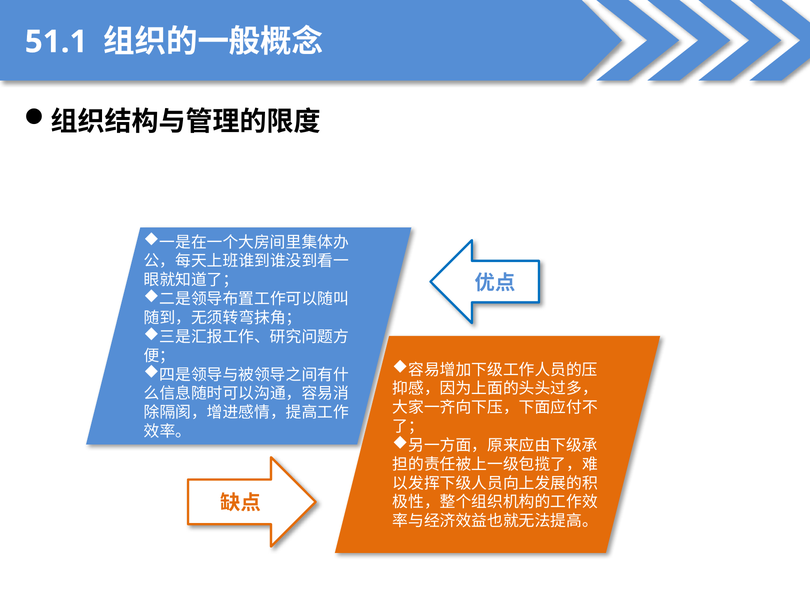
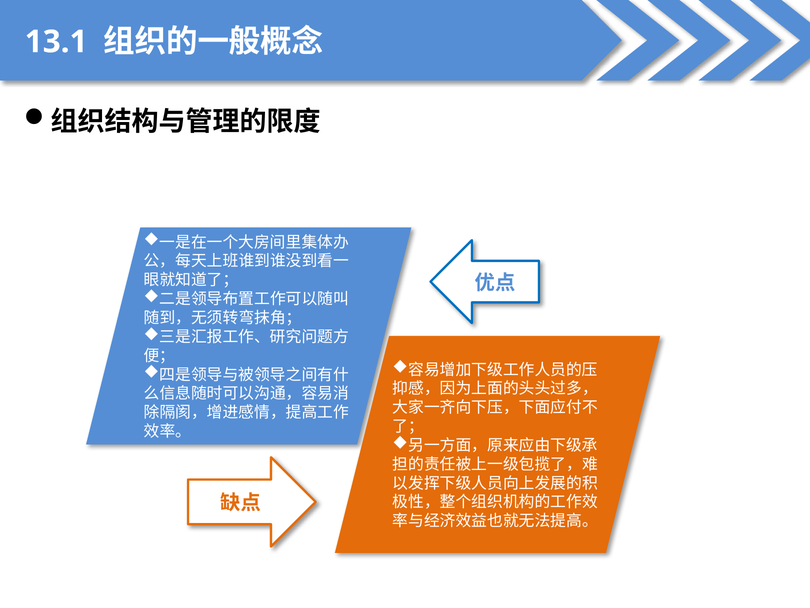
51.1: 51.1 -> 13.1 (56, 42)
